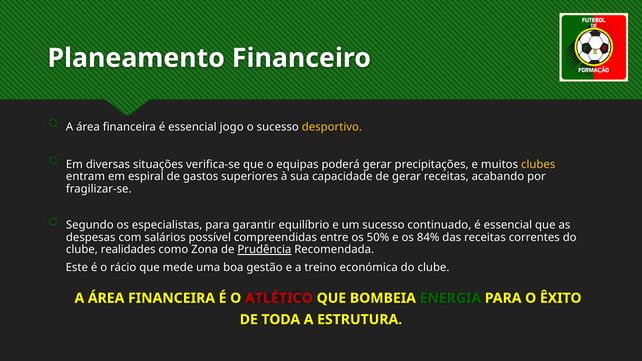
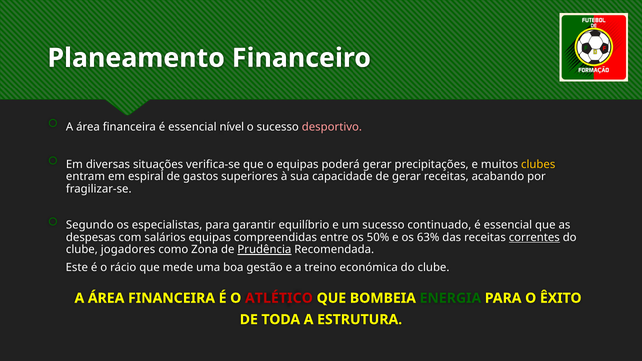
jogo: jogo -> nível (232, 127)
desportivo colour: yellow -> pink (332, 127)
salários possível: possível -> equipas (210, 237)
84%: 84% -> 63% (428, 237)
correntes underline: none -> present (534, 237)
realidades: realidades -> jogadores (128, 250)
